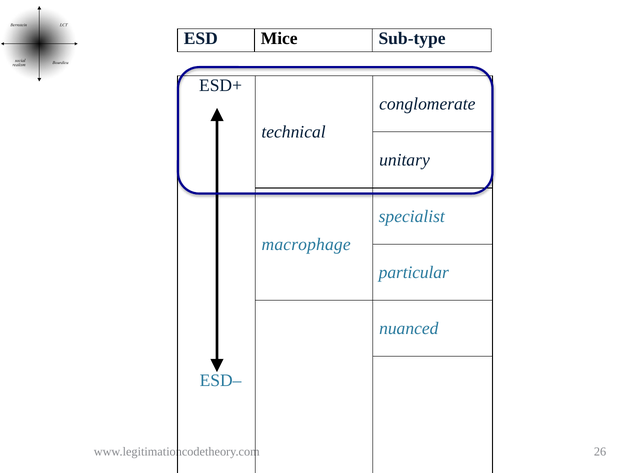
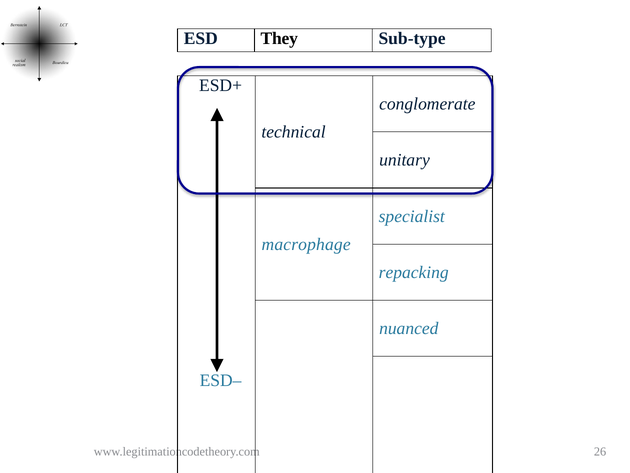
Mice: Mice -> They (279, 39)
particular: particular -> repacking (414, 272)
